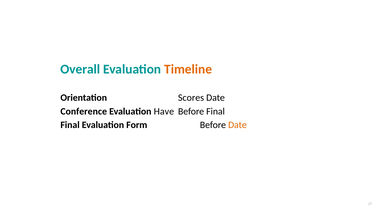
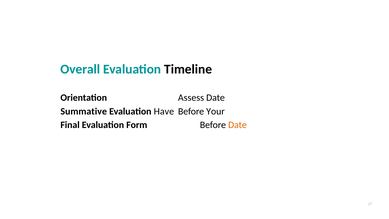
Timeline colour: orange -> black (188, 69)
Scores: Scores -> Assess (191, 98)
Conference: Conference -> Summative (84, 111)
Before Final: Final -> Your (216, 111)
